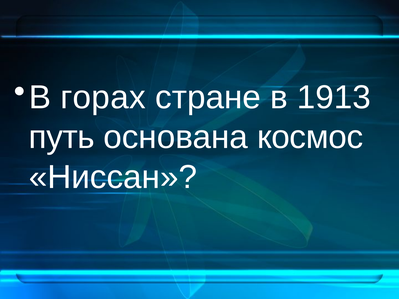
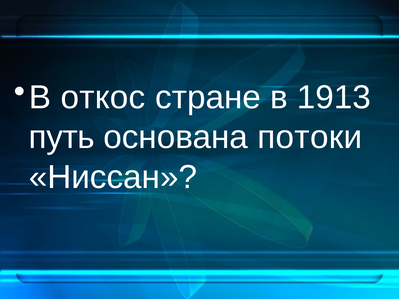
горах: горах -> откос (103, 97)
космос: космос -> потоки (310, 137)
